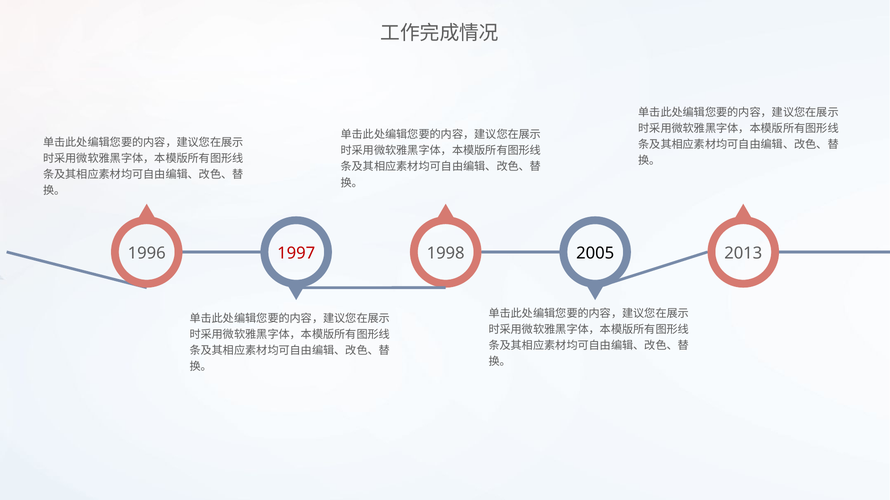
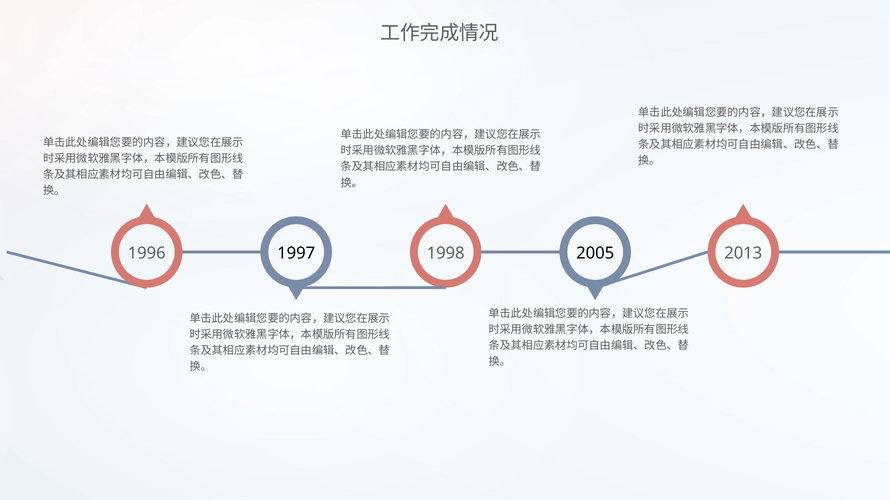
1997 colour: red -> black (296, 253)
